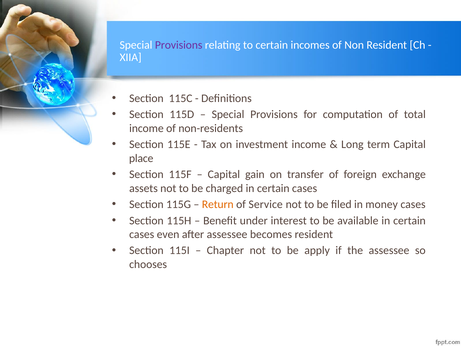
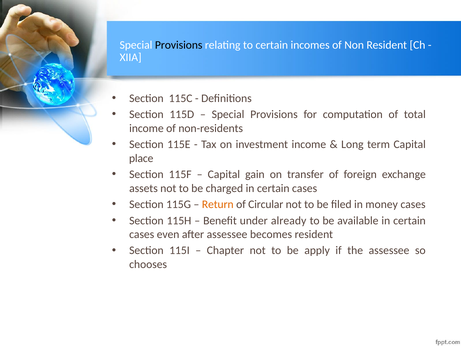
Provisions colour: purple -> black (179, 45)
Service: Service -> Circular (266, 204)
interest: interest -> already (289, 220)
